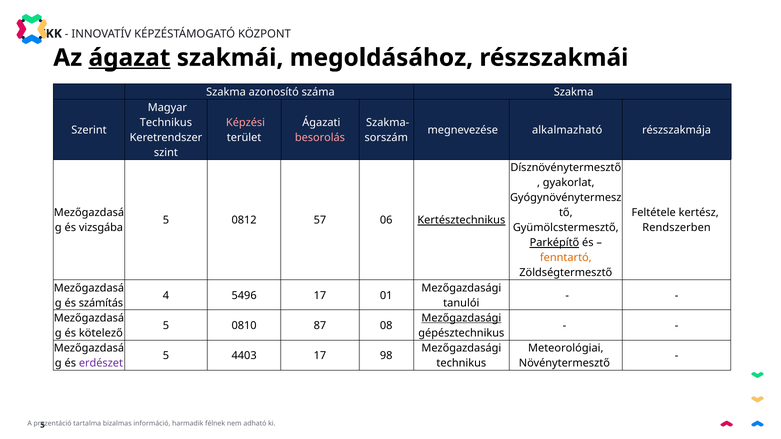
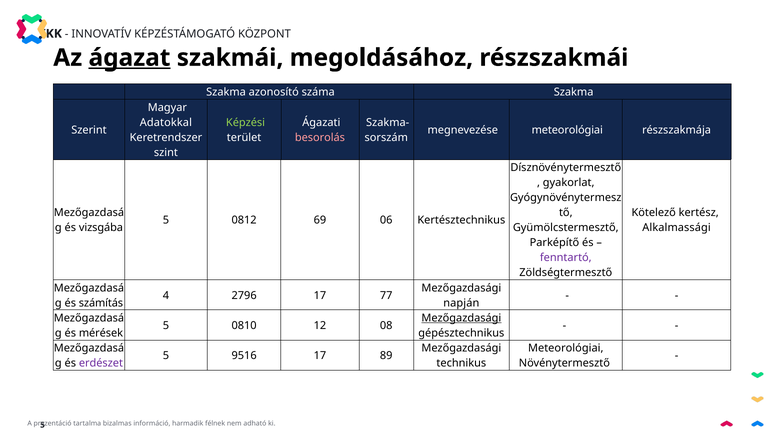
Technikus: Technikus -> Adatokkal (166, 123)
Képzési colour: pink -> light green (246, 123)
megnevezése alkalmazható: alkalmazható -> meteorológiai (567, 130)
Feltétele: Feltétele -> Kötelező (654, 213)
57: 57 -> 69 (320, 220)
Kertésztechnikus underline: present -> none (461, 220)
Rendszerben: Rendszerben -> Alkalmassági (677, 228)
Parképítő underline: present -> none (554, 243)
fenntartó colour: orange -> purple (566, 258)
5496: 5496 -> 2796 (244, 296)
01: 01 -> 77 (386, 296)
tanulói: tanulói -> napján (461, 303)
87: 87 -> 12 (320, 326)
kötelező: kötelező -> mérések (101, 333)
4403: 4403 -> 9516 (244, 356)
98: 98 -> 89 (386, 356)
